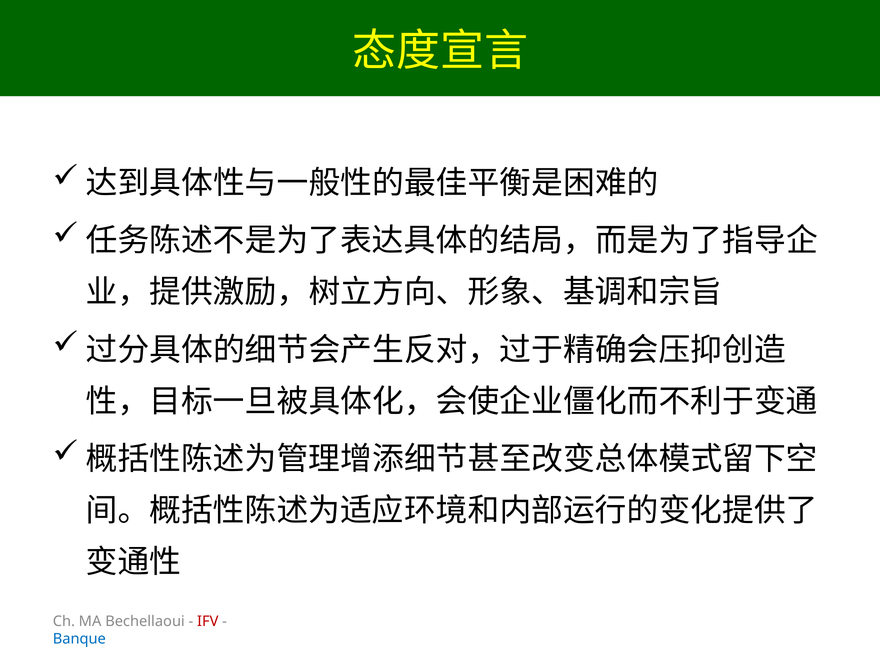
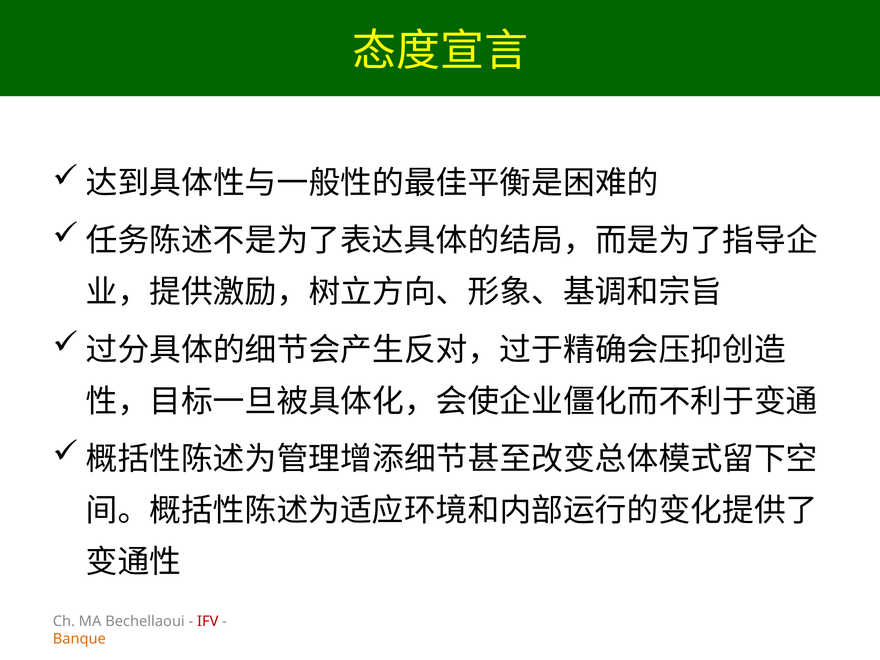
Banque colour: blue -> orange (79, 639)
